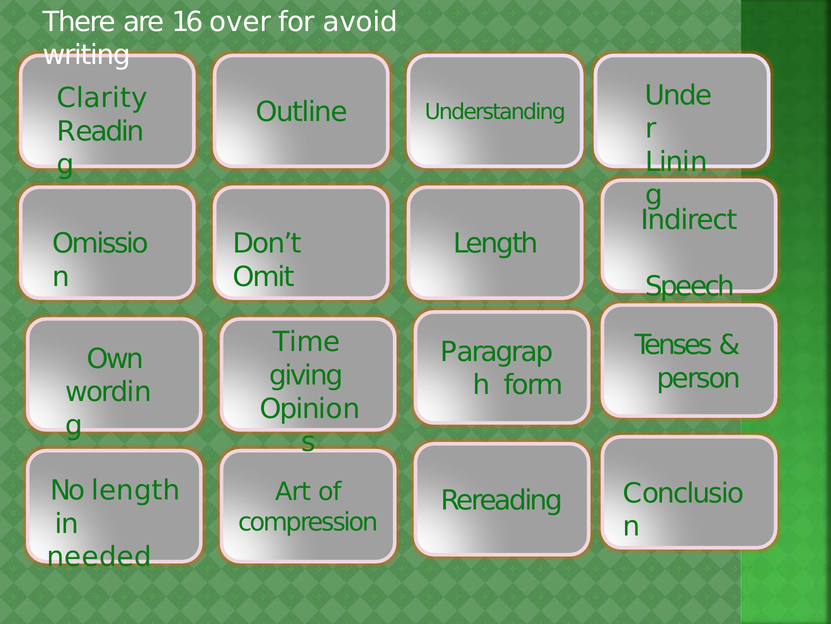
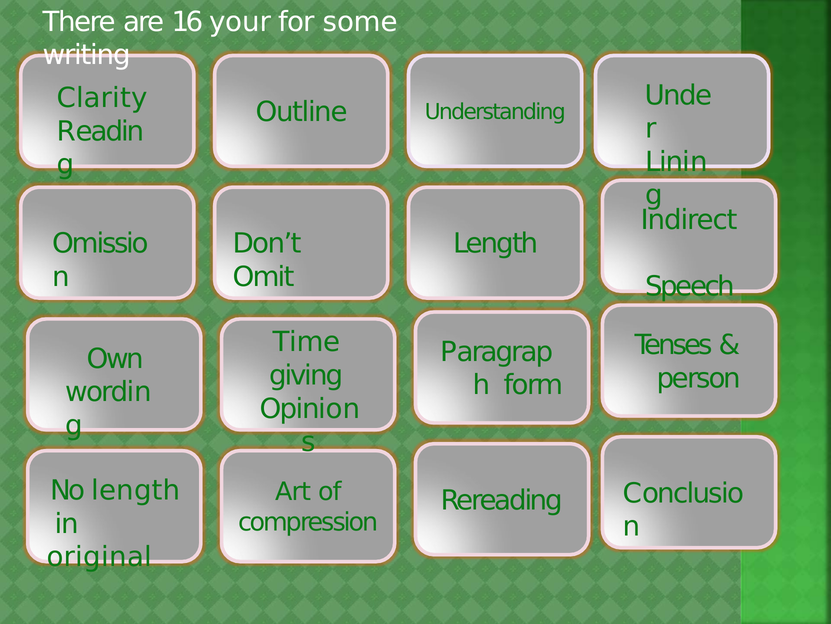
over: over -> your (240, 22)
avoid: avoid -> some (360, 22)
needed: needed -> original (99, 557)
